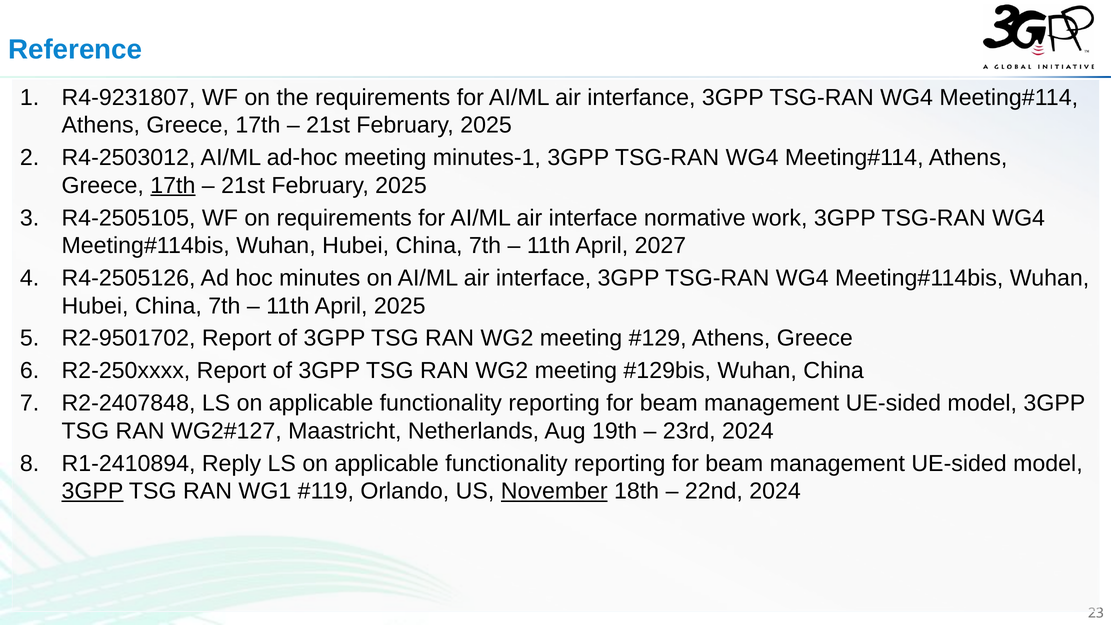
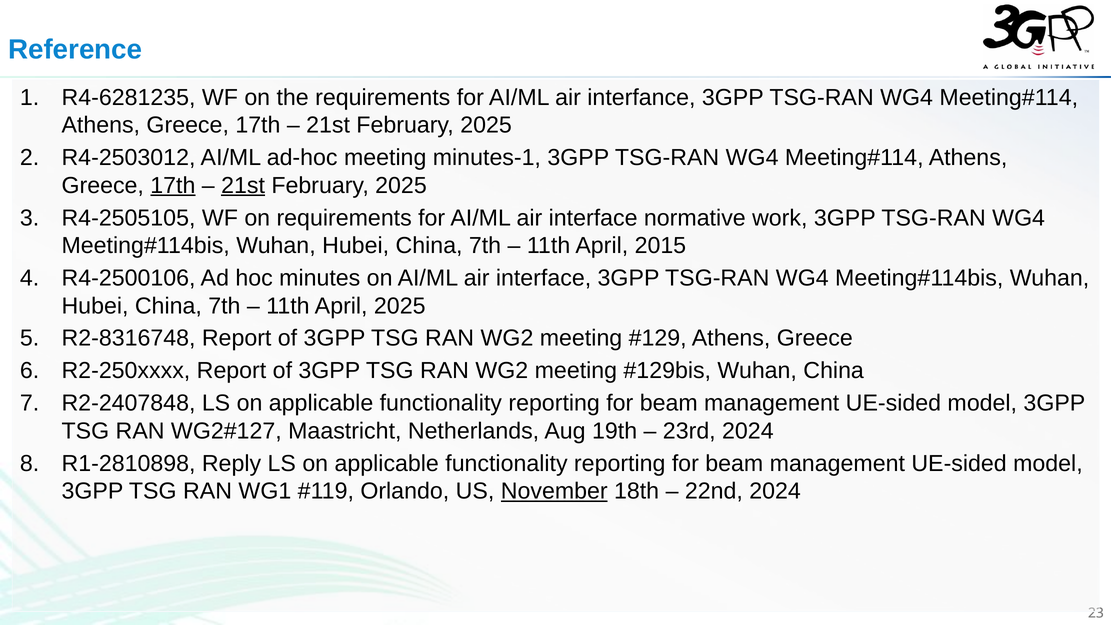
R4-9231807: R4-9231807 -> R4-6281235 (129, 97)
21st underline: none -> present (243, 185)
2027: 2027 -> 2015 (660, 246)
R4-2505126: R4-2505126 -> R4-2500106 (129, 278)
R2-9501702: R2-9501702 -> R2-8316748 (129, 338)
R1-2410894: R1-2410894 -> R1-2810898 (129, 463)
3GPP underline: present -> none (92, 491)
